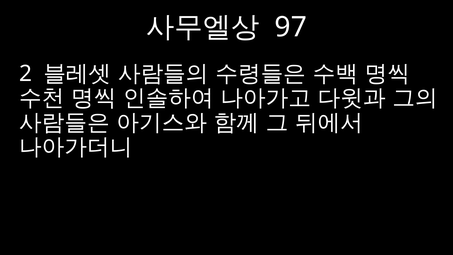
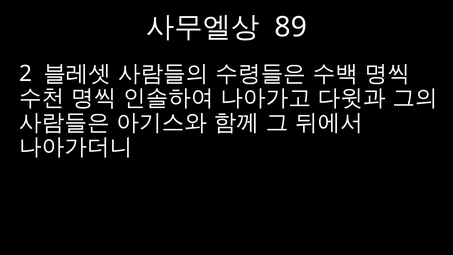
97: 97 -> 89 (291, 27)
